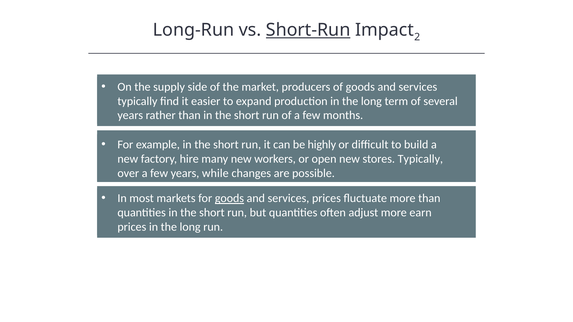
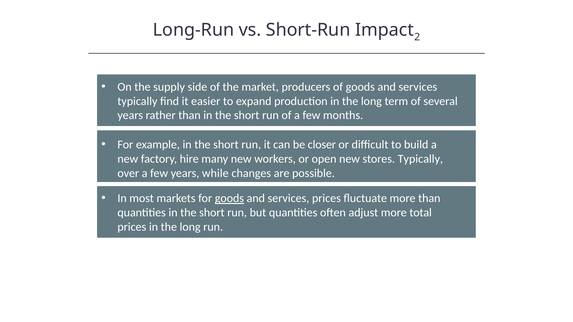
Short-Run underline: present -> none (308, 30)
highly: highly -> closer (322, 145)
earn: earn -> total (421, 213)
